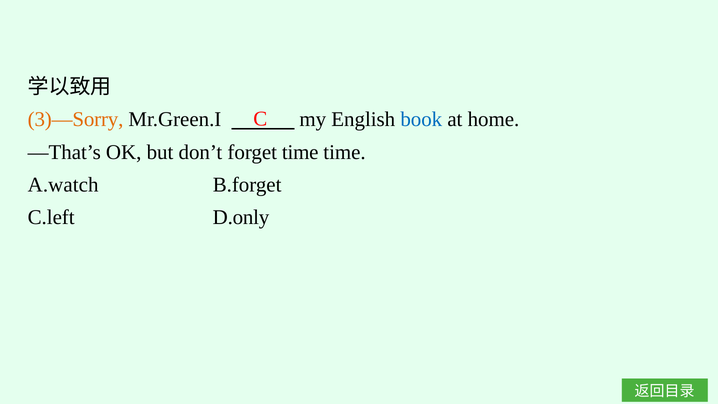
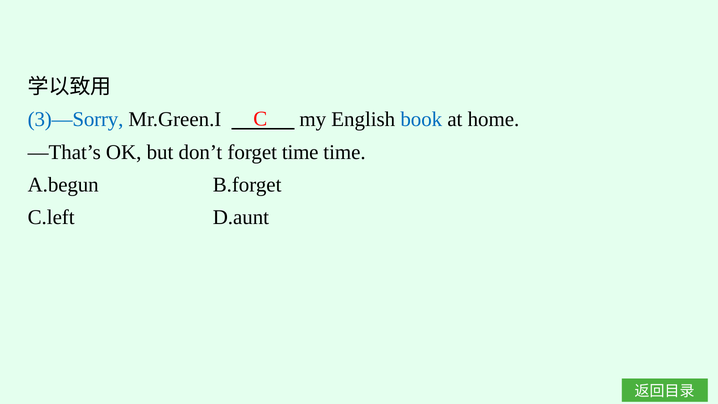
3)—Sorry colour: orange -> blue (76, 119)
A.watch: A.watch -> A.begun (63, 185)
D.only: D.only -> D.aunt (241, 217)
